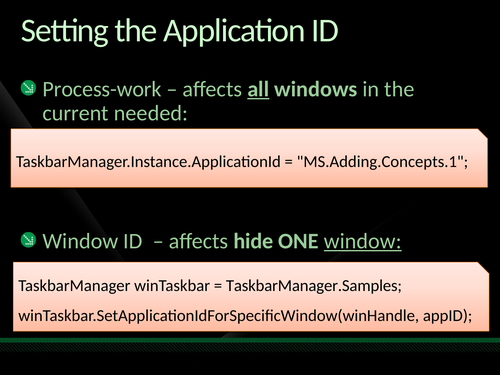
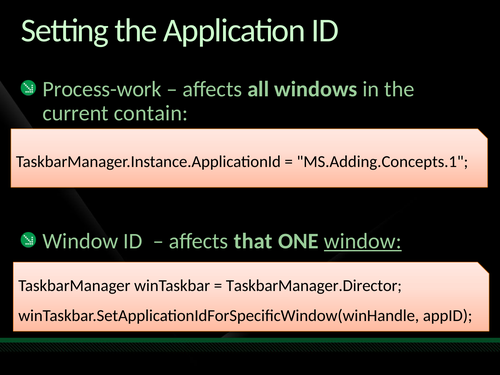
all underline: present -> none (258, 89)
needed: needed -> contain (151, 113)
hide: hide -> that (253, 241)
TaskbarManager.Samples: TaskbarManager.Samples -> TaskbarManager.Director (314, 286)
